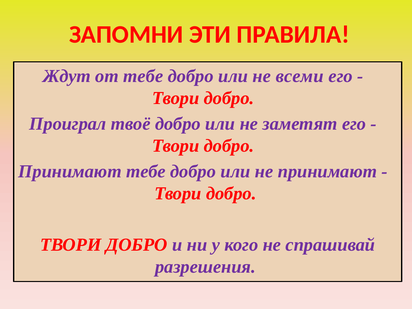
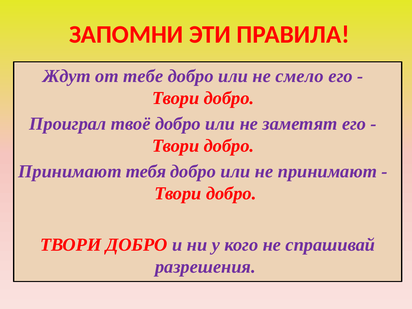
всеми: всеми -> смело (300, 76)
Принимают тебе: тебе -> тебя (146, 171)
